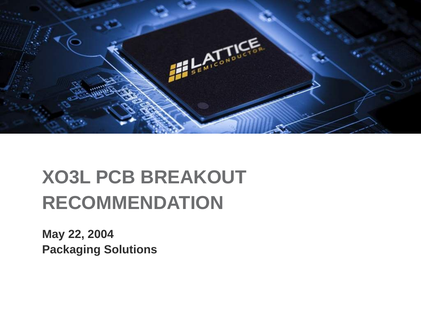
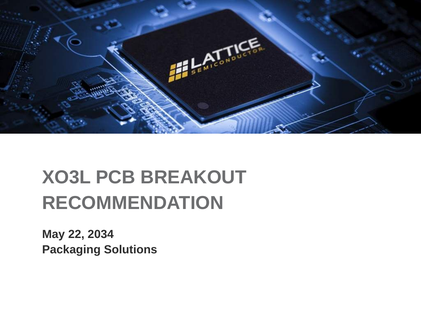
2004: 2004 -> 2034 (101, 234)
